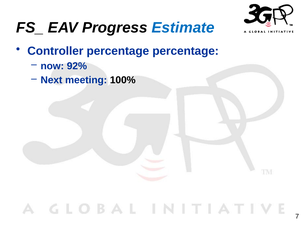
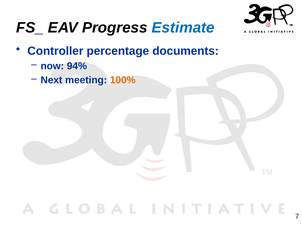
percentage percentage: percentage -> documents (186, 51)
92%: 92% -> 94% (77, 66)
100% colour: black -> orange (123, 80)
